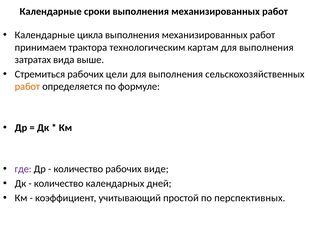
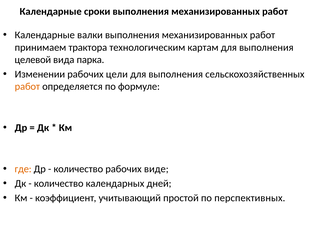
цикла: цикла -> валки (90, 35)
затратах: затратах -> целевой (33, 60)
выше: выше -> парка (90, 60)
Стремиться: Стремиться -> Изменении (40, 74)
где colour: purple -> orange (23, 169)
